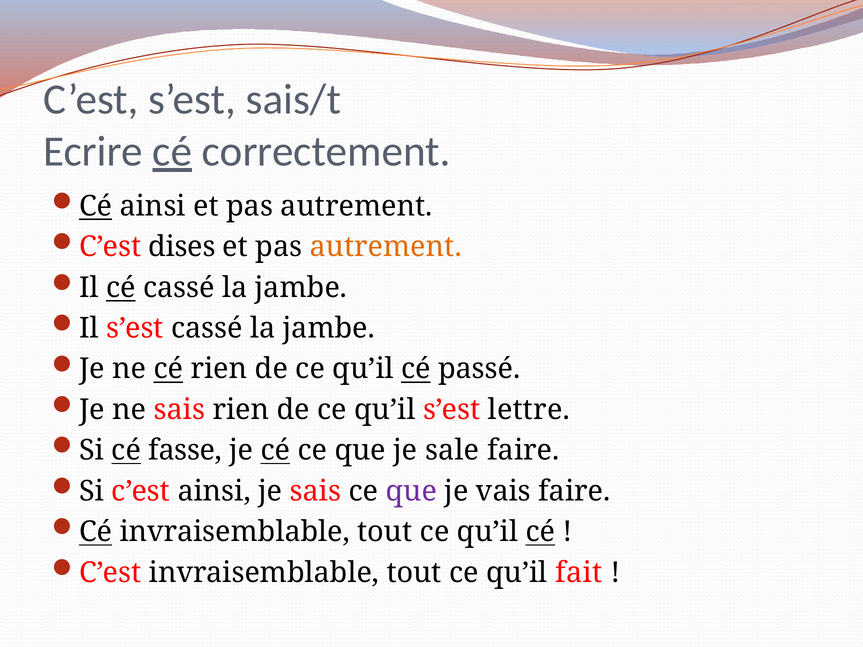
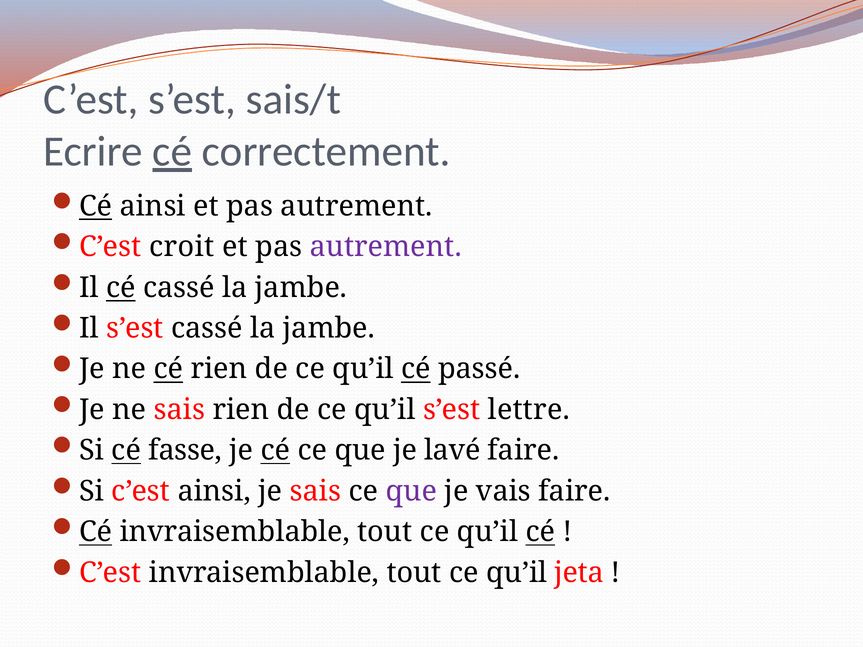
dises: dises -> croit (182, 247)
autrement colour: orange -> purple (386, 247)
sale: sale -> lavé (452, 451)
fait: fait -> jeta (579, 573)
